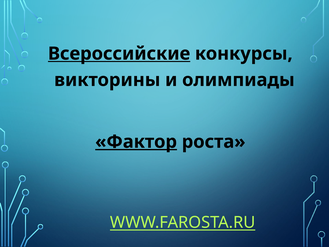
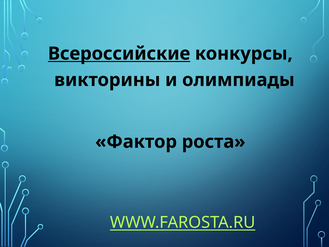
Фактор underline: present -> none (136, 142)
